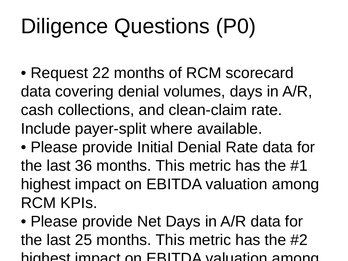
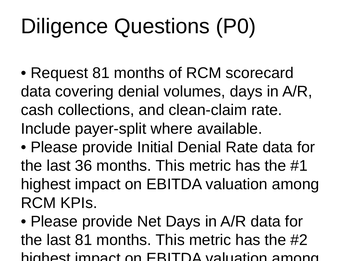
Request 22: 22 -> 81 (101, 73)
last 25: 25 -> 81 (84, 240)
